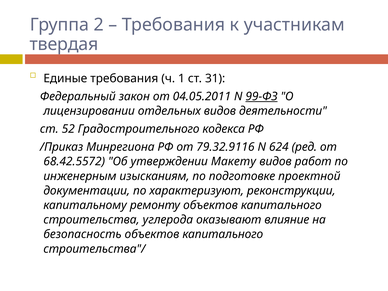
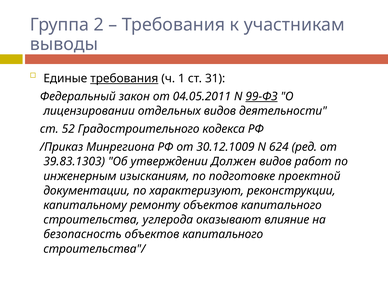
твердая: твердая -> выводы (64, 44)
требования underline: none -> present (124, 79)
79.32.9116: 79.32.9116 -> 30.12.1009 (225, 147)
68.42.5572: 68.42.5572 -> 39.83.1303 (74, 162)
Макету: Макету -> Должен (234, 162)
